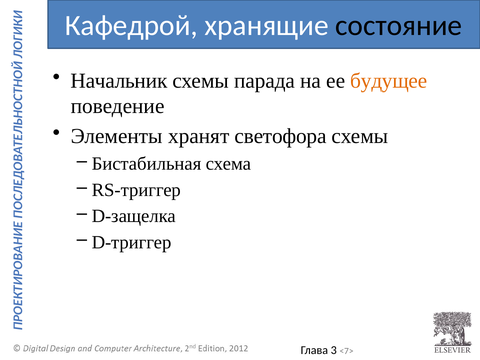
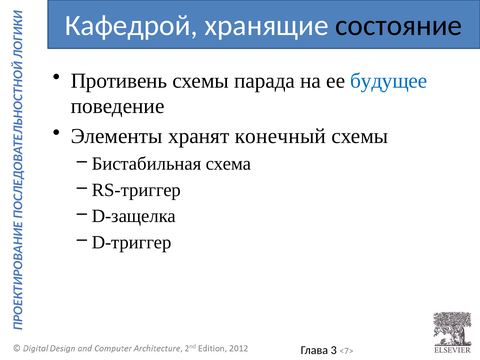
Начальник: Начальник -> Противень (119, 81)
будущее colour: orange -> blue (389, 81)
светофора: светофора -> конечный (280, 136)
